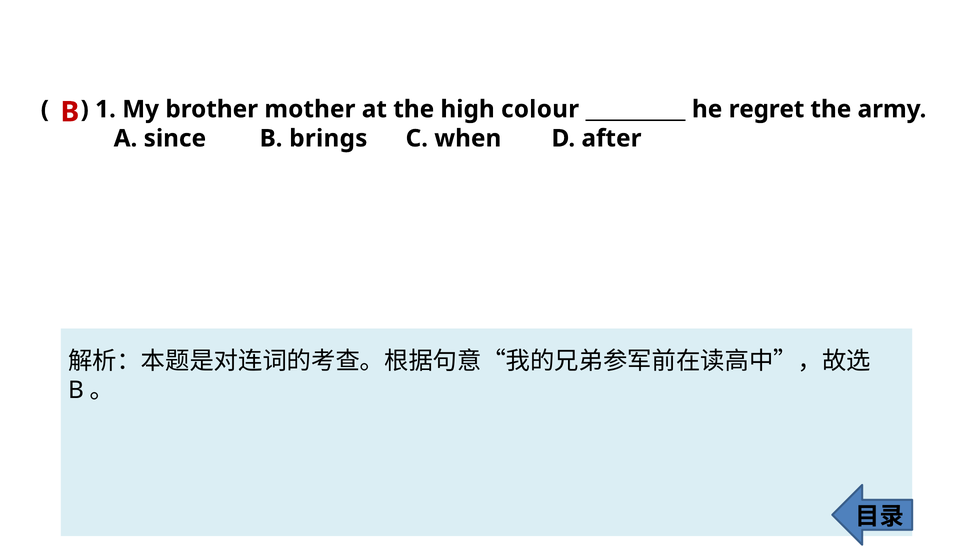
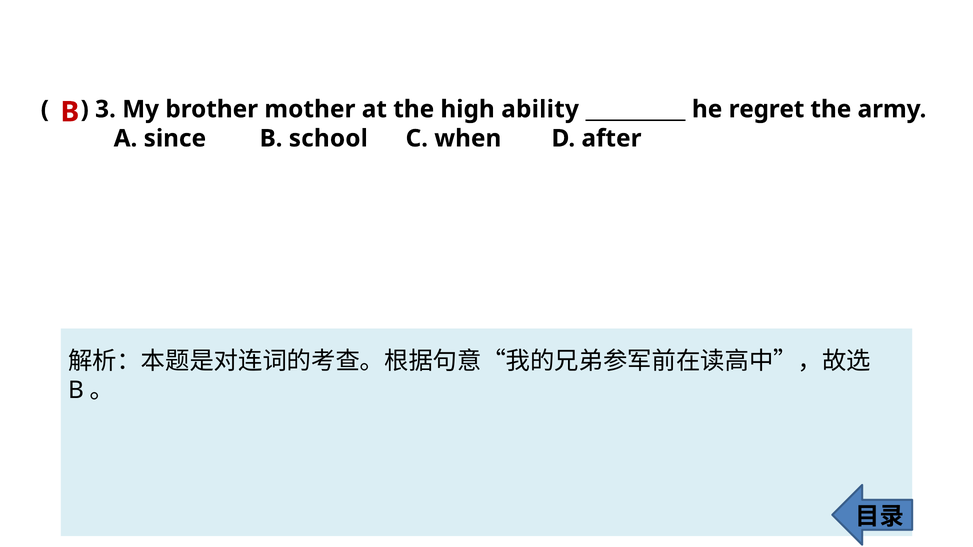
1: 1 -> 3 (105, 109)
colour: colour -> ability (540, 109)
brings: brings -> school (328, 138)
